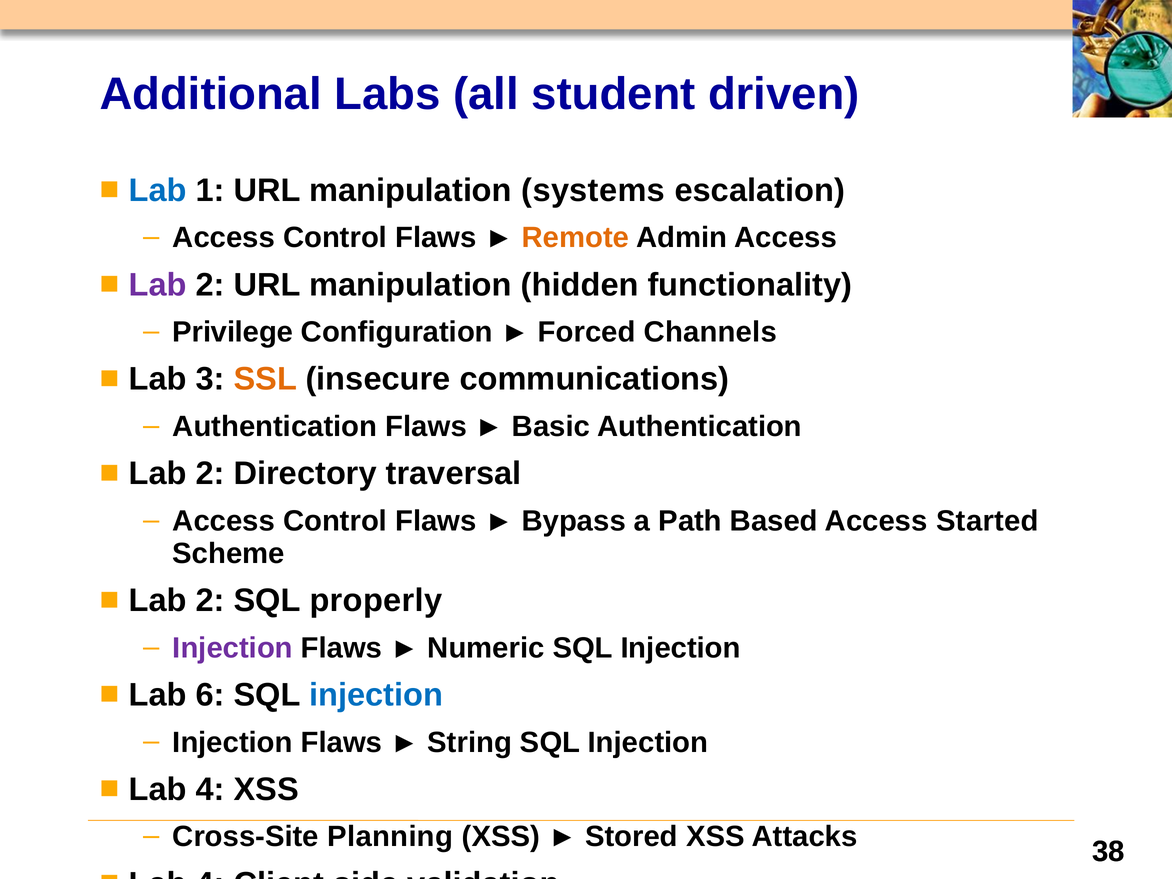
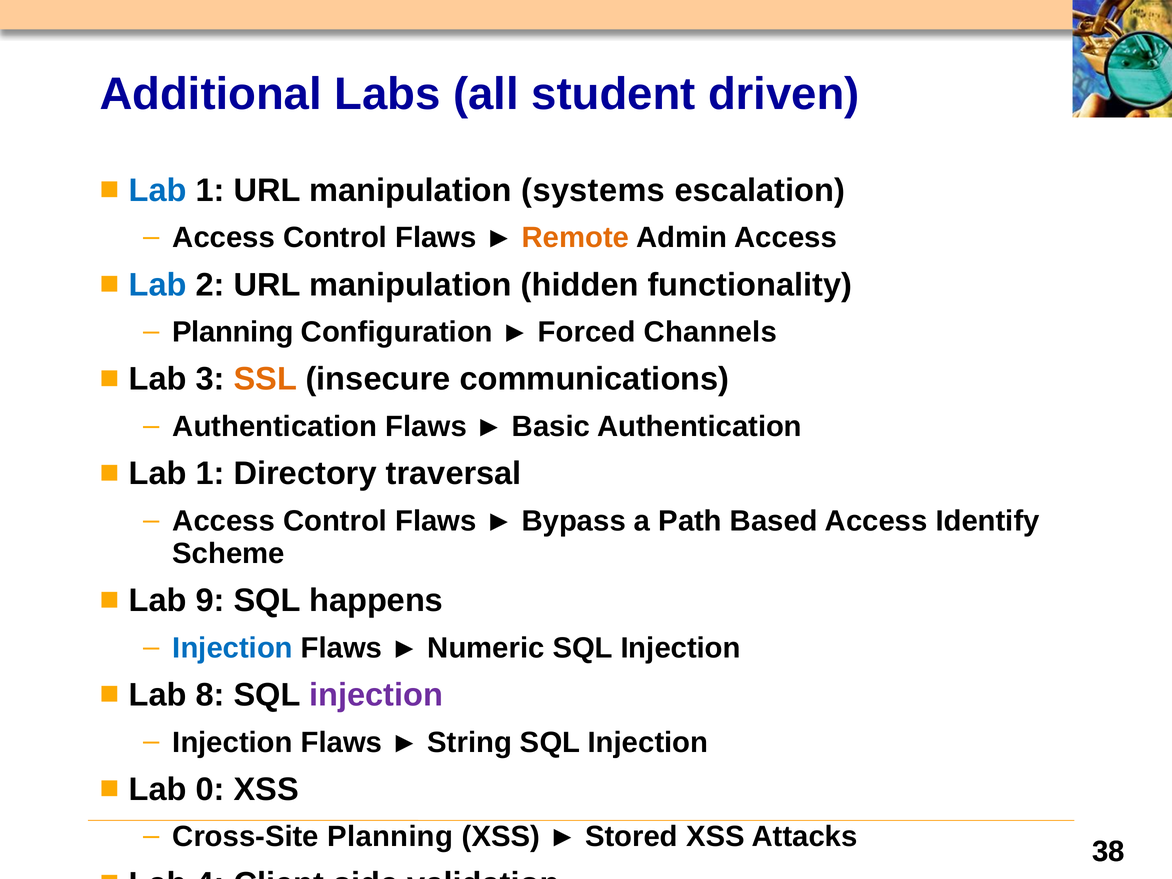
Lab colour: purple -> blue (158, 285)
Privilege: Privilege -> Planning (233, 332)
2: 2 -> 1 (210, 474)
Started: Started -> Identify (988, 521)
2: 2 -> 9 (210, 601)
properly: properly -> happens (376, 601)
Injection colour: purple -> blue (233, 648)
6: 6 -> 8 (210, 695)
injection colour: blue -> purple (376, 695)
4: 4 -> 0 (210, 789)
